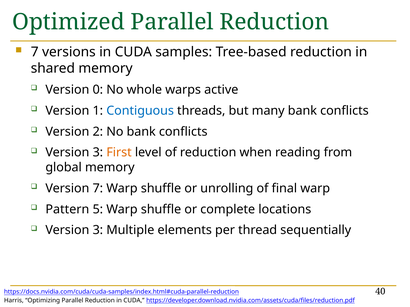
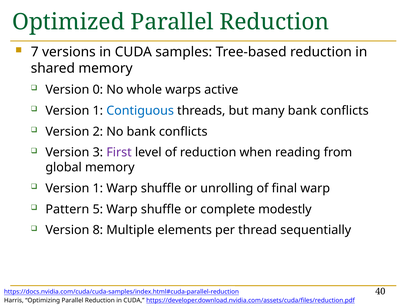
First colour: orange -> purple (119, 153)
7: 7 -> 1 (98, 189)
locations: locations -> modestly (285, 210)
3: 3 -> 8 (98, 231)
